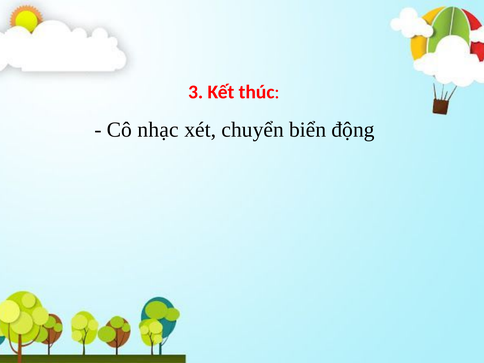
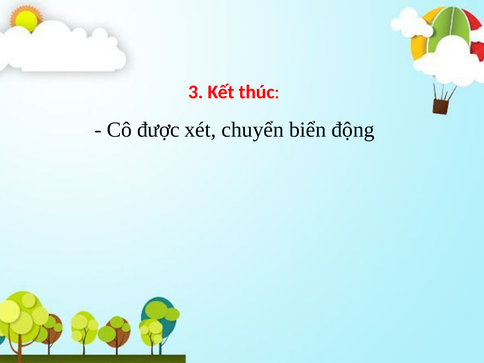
nhạc: nhạc -> được (158, 130)
